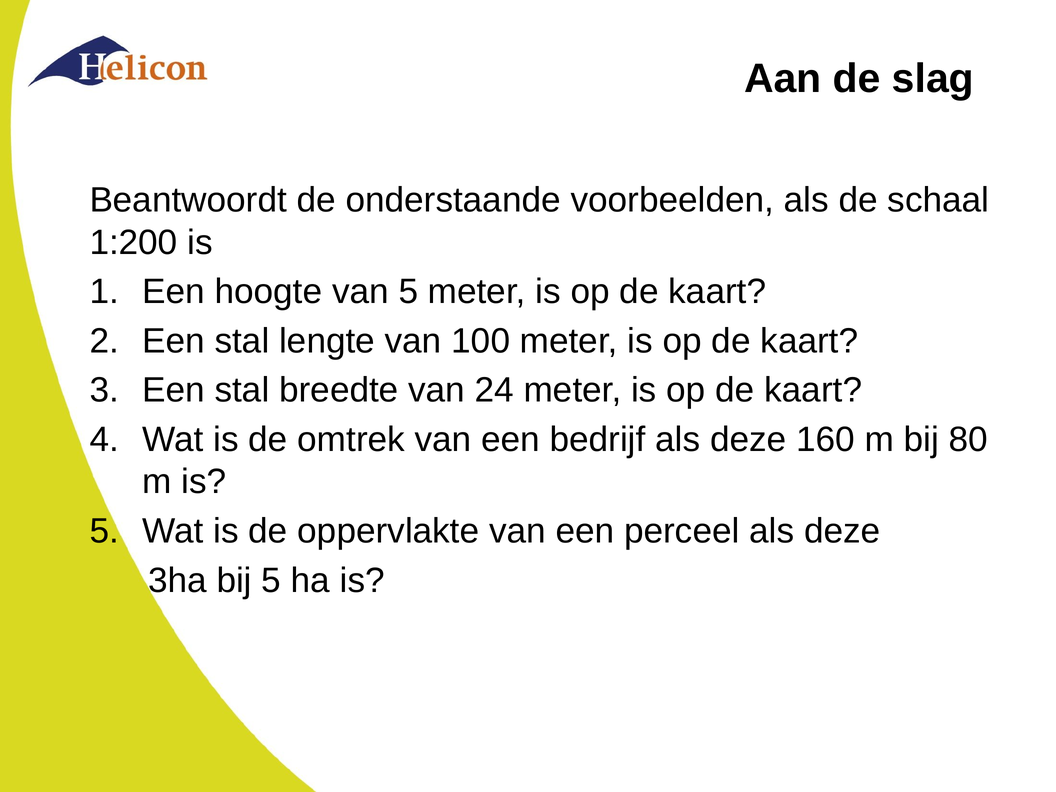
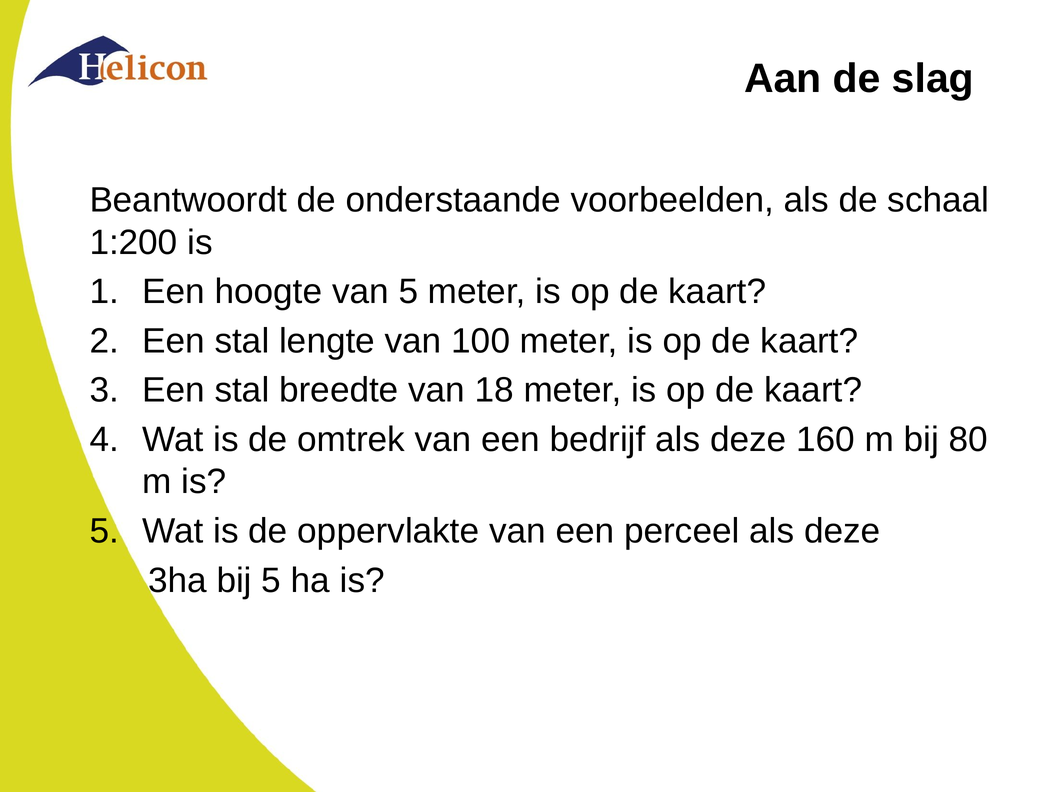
24: 24 -> 18 (494, 390)
